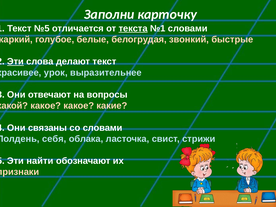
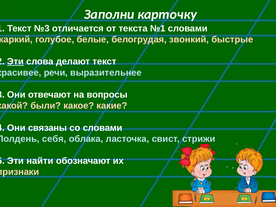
№5: №5 -> №3 (42, 28)
текста underline: present -> none (133, 28)
урок: урок -> речи (56, 73)
какое: какое -> были (46, 106)
